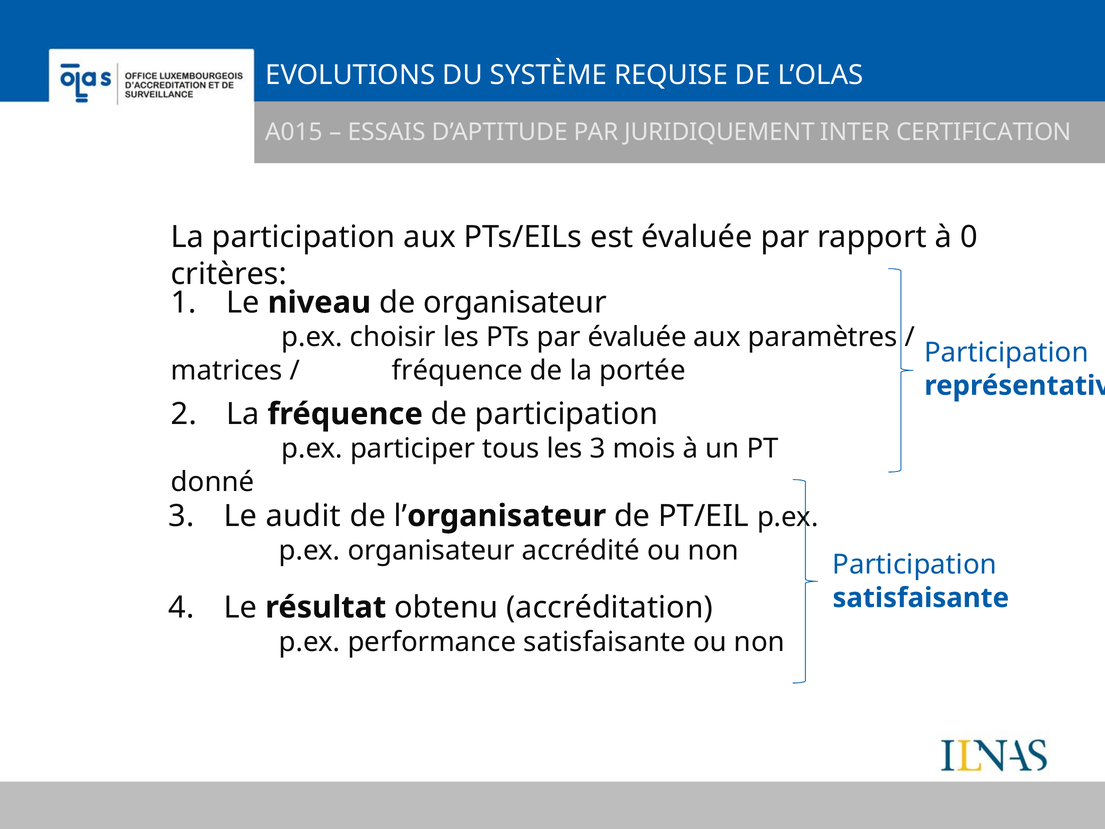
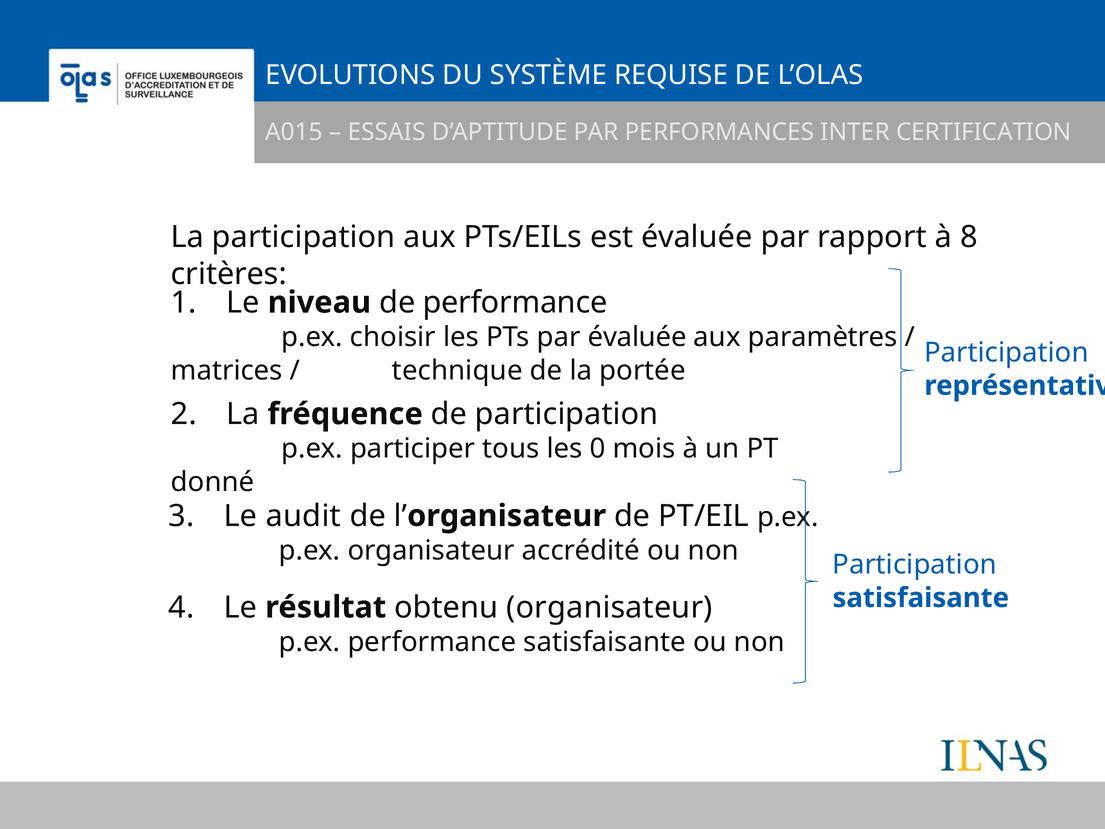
JURIDIQUEMENT: JURIDIQUEMENT -> PERFORMANCES (719, 132)
0: 0 -> 8 (969, 237)
de organisateur: organisateur -> performance (515, 302)
fréquence: fréquence -> technique (457, 370)
les 3: 3 -> 0 (598, 449)
obtenu accréditation: accréditation -> organisateur (609, 607)
